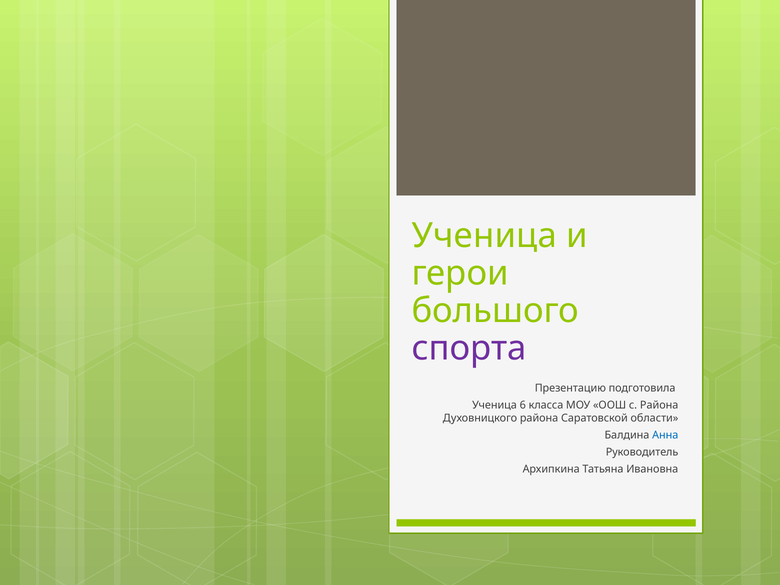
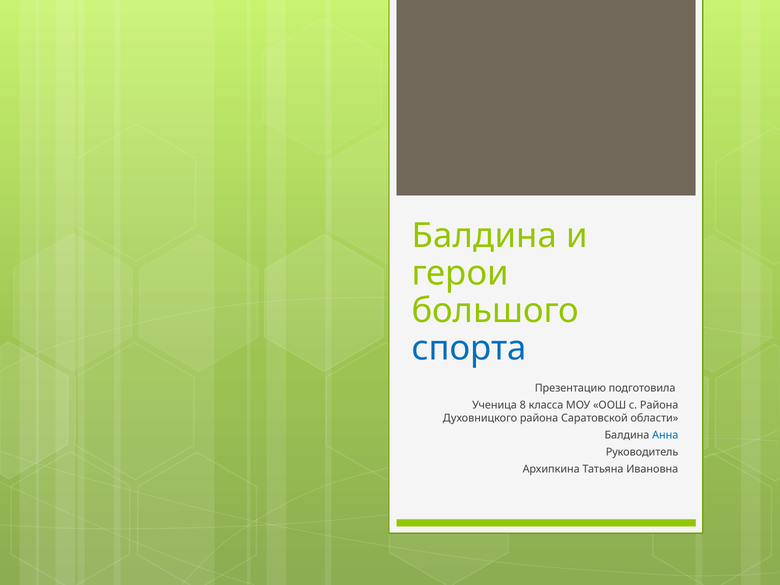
Ученица: Ученица -> Балдина (484, 236)
спорта colour: purple -> blue (469, 348)
6: 6 -> 8 (523, 405)
